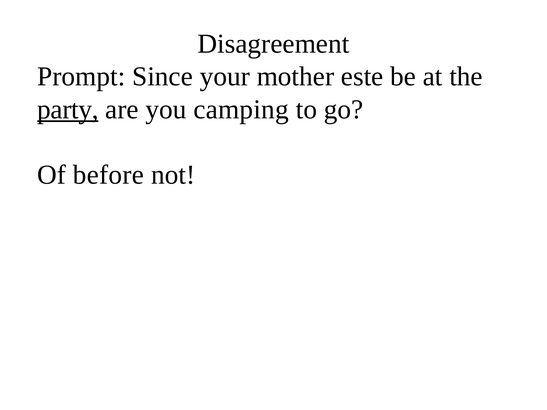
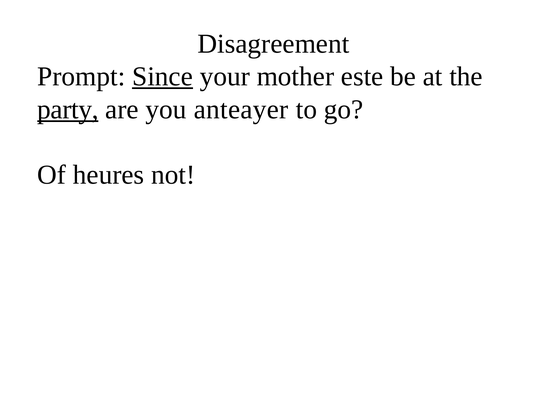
Since underline: none -> present (163, 77)
camping: camping -> anteayer (241, 109)
before: before -> heures (109, 175)
